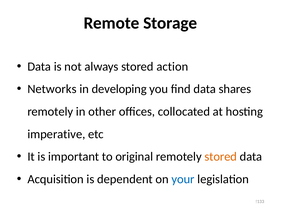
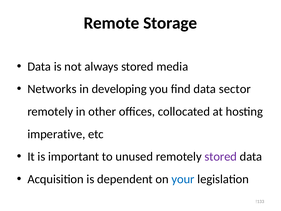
action: action -> media (172, 66)
shares: shares -> sector (235, 89)
original: original -> unused (134, 156)
stored colour: orange -> purple (221, 156)
